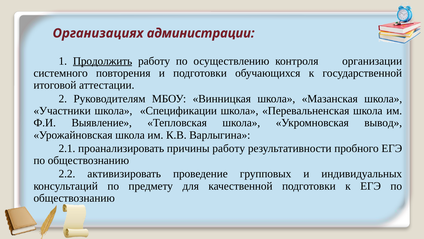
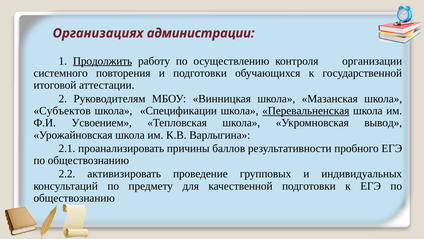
Участники: Участники -> Субъектов (62, 111)
Перевальненская underline: none -> present (306, 111)
Выявление: Выявление -> Усвоением (102, 123)
причины работу: работу -> баллов (229, 148)
